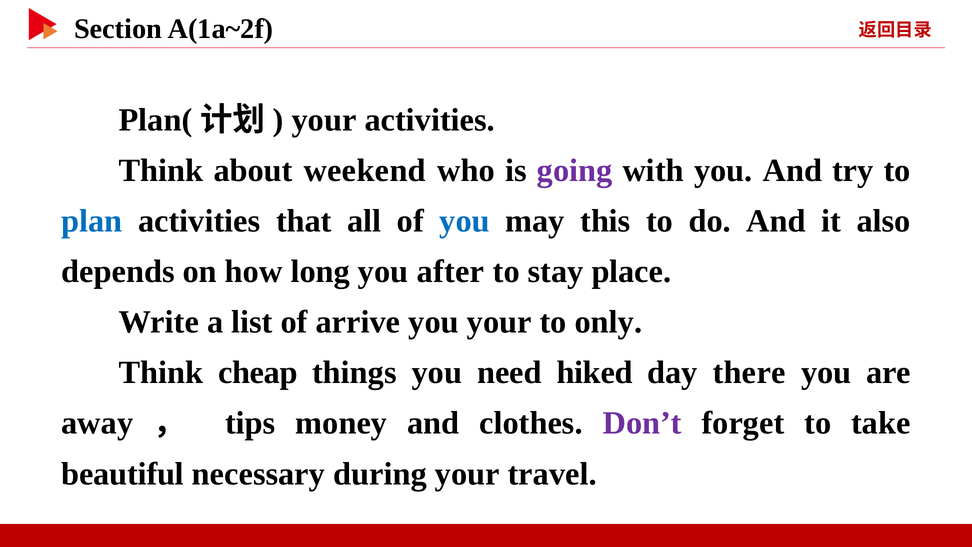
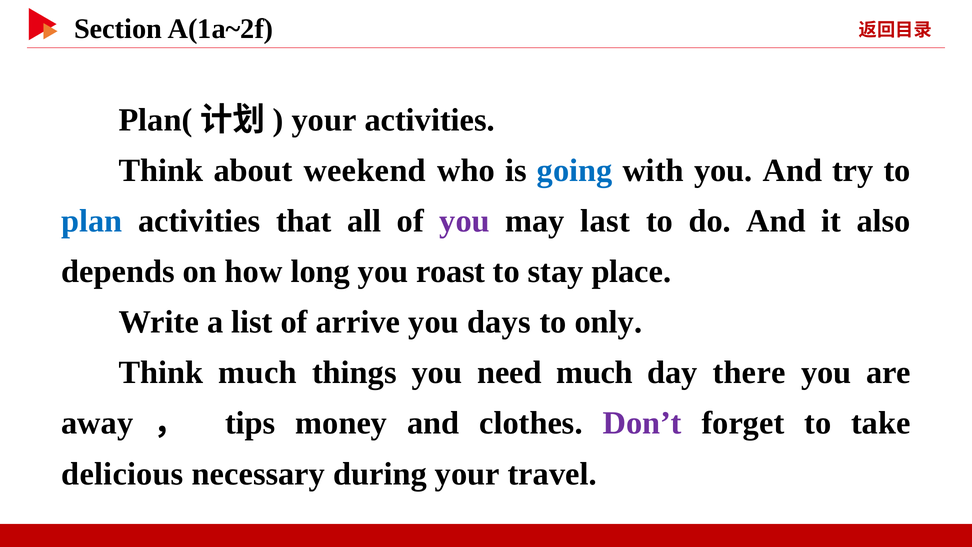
going colour: purple -> blue (575, 170)
you colour: blue -> purple (465, 221)
this: this -> last (605, 221)
after: after -> roast (451, 271)
you your: your -> days (499, 322)
Think cheap: cheap -> much (258, 373)
need hiked: hiked -> much (595, 373)
beautiful: beautiful -> delicious (122, 474)
